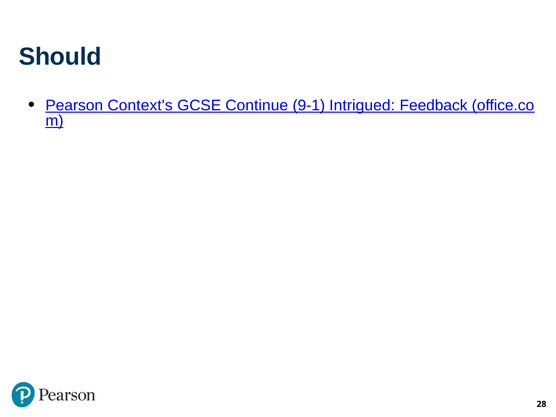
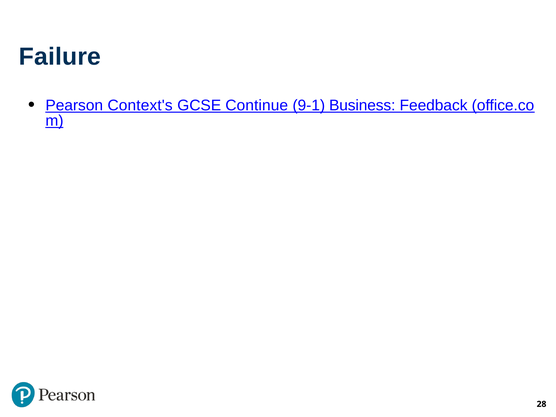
Should: Should -> Failure (60, 57)
Intrigued: Intrigued -> Business (362, 105)
